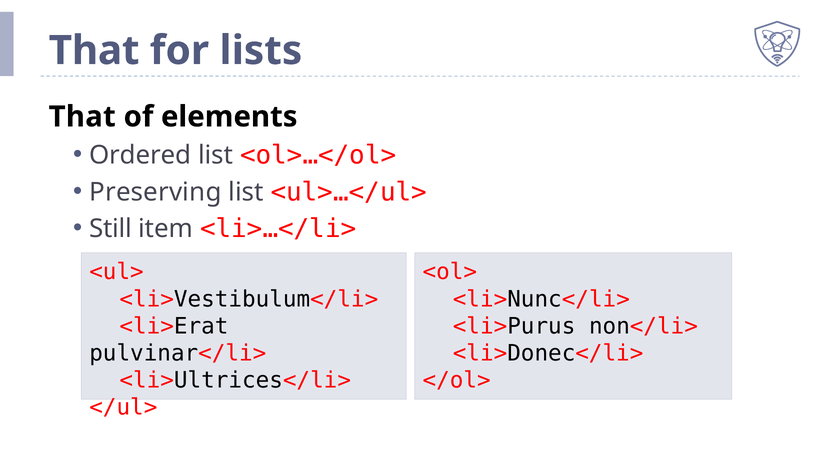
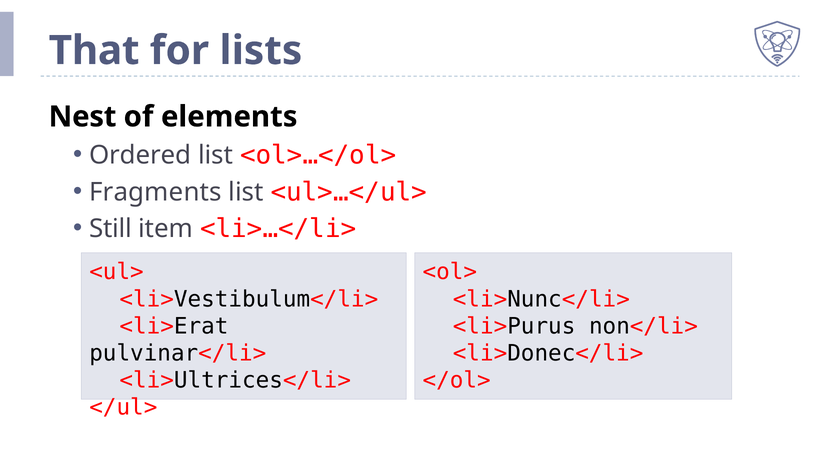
That: That -> Nest (82, 117)
Preserving: Preserving -> Fragments (155, 192)
